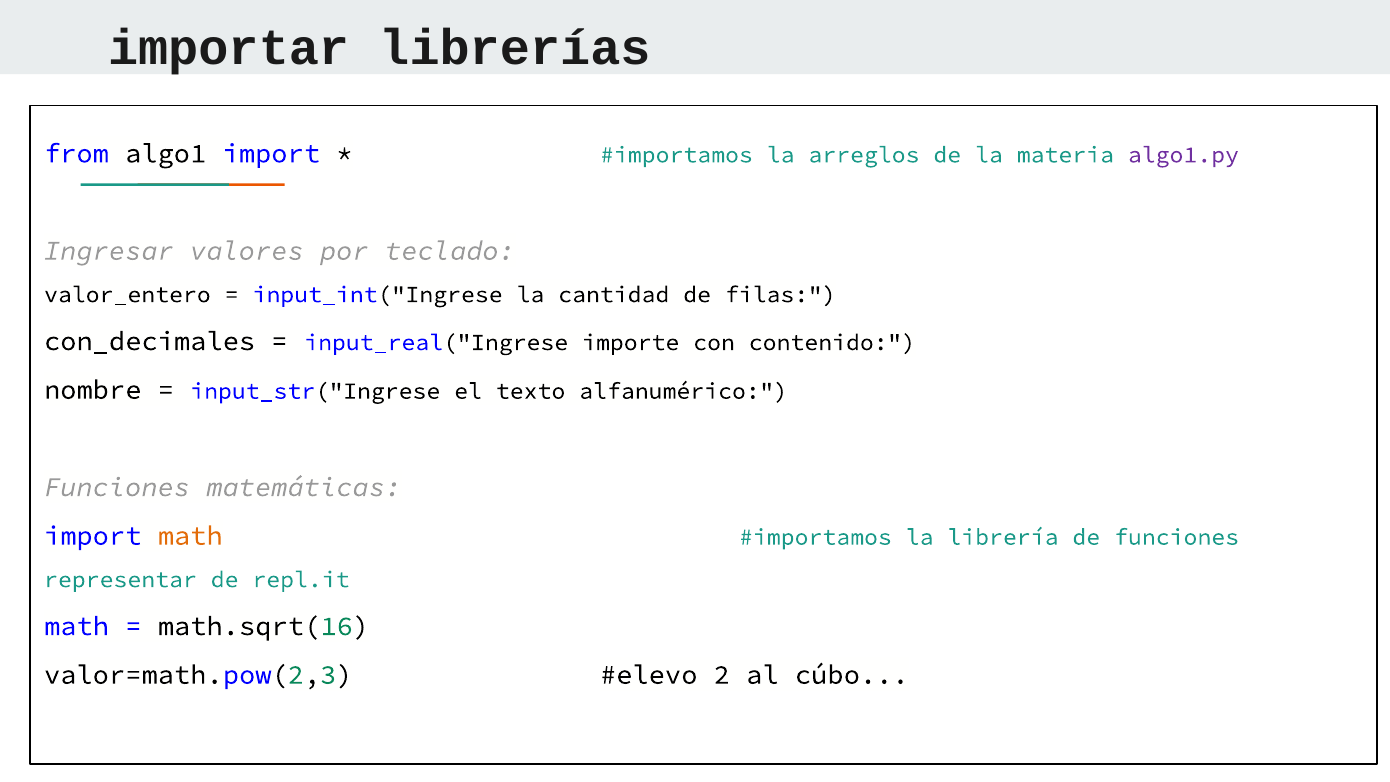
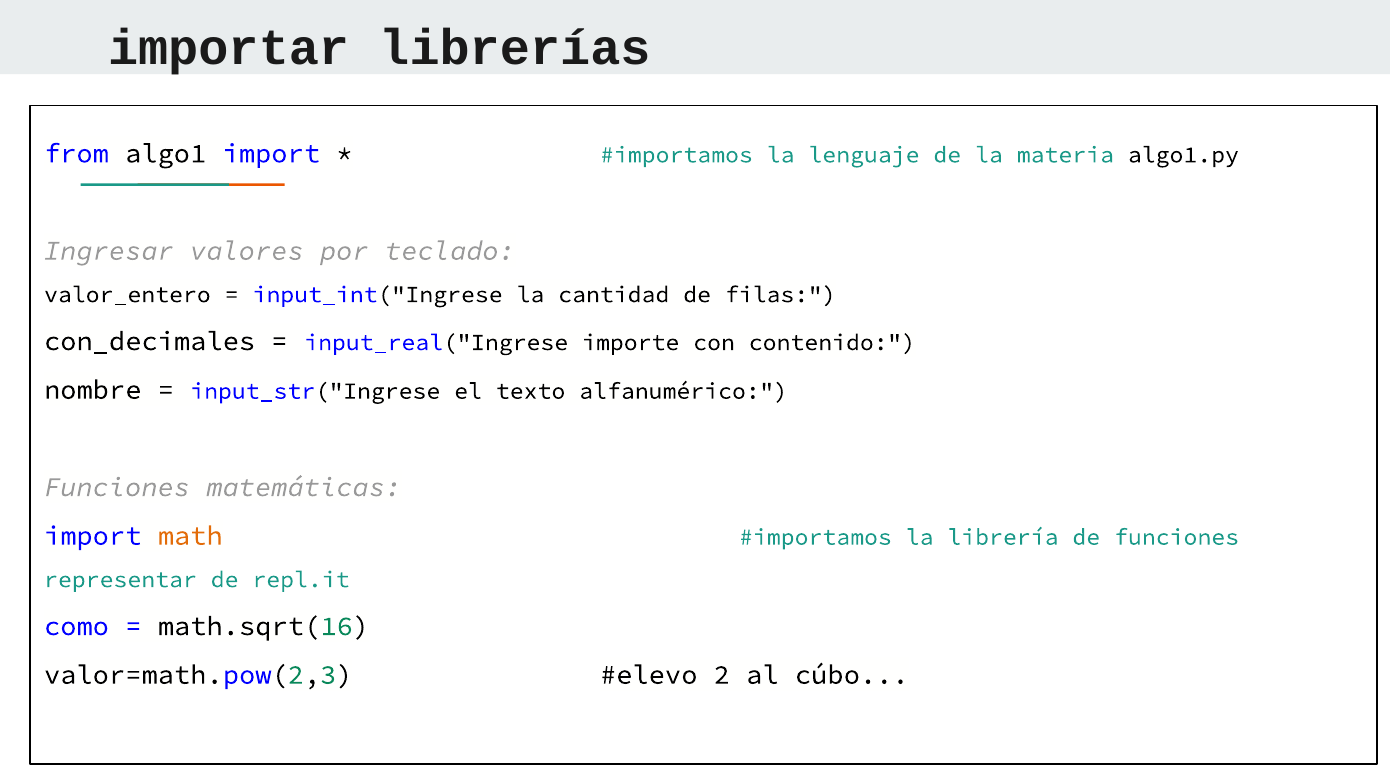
arreglos: arreglos -> lenguaje (864, 155)
algo1.py colour: purple -> black (1183, 155)
math: math -> como (76, 626)
